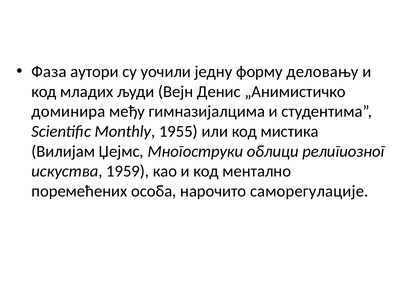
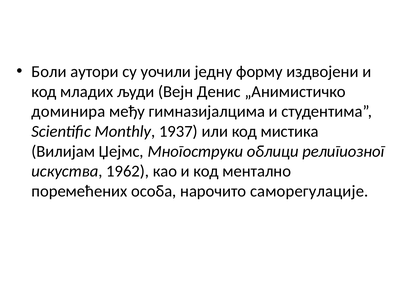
Фаза: Фаза -> Боли (49, 72)
деловању: деловању -> издвојени (322, 72)
1955: 1955 -> 1937 (178, 132)
1959: 1959 -> 1962 (128, 171)
